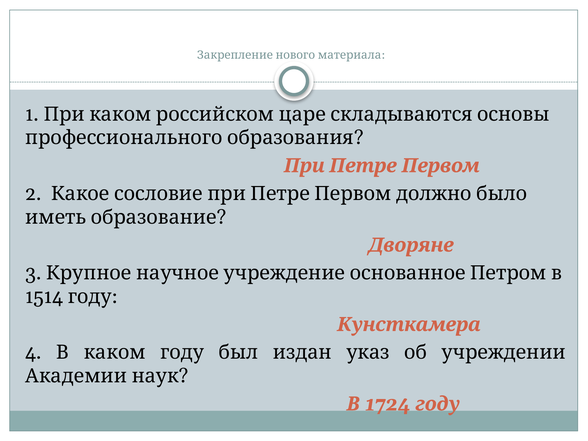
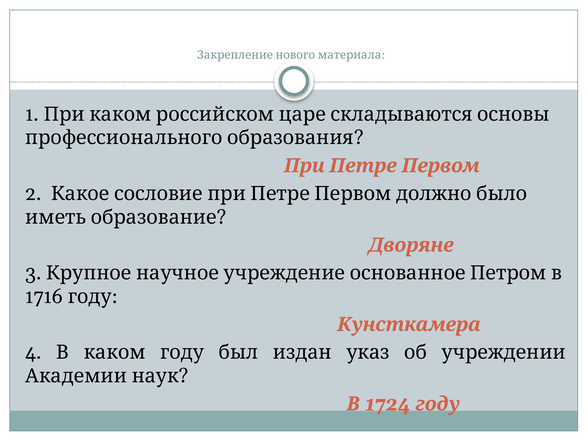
1514: 1514 -> 1716 (44, 297)
